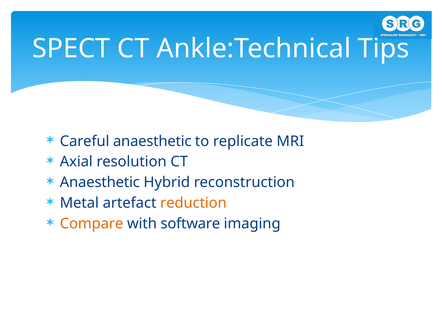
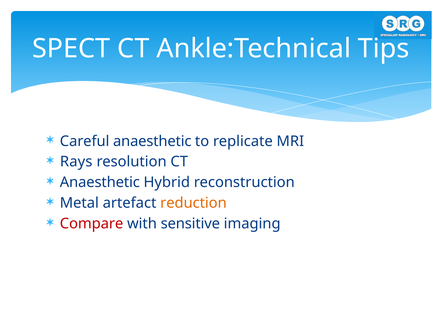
Axial: Axial -> Rays (76, 162)
Compare colour: orange -> red (92, 224)
software: software -> sensitive (190, 224)
